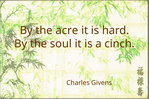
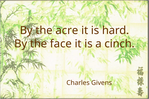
soul: soul -> face (61, 44)
